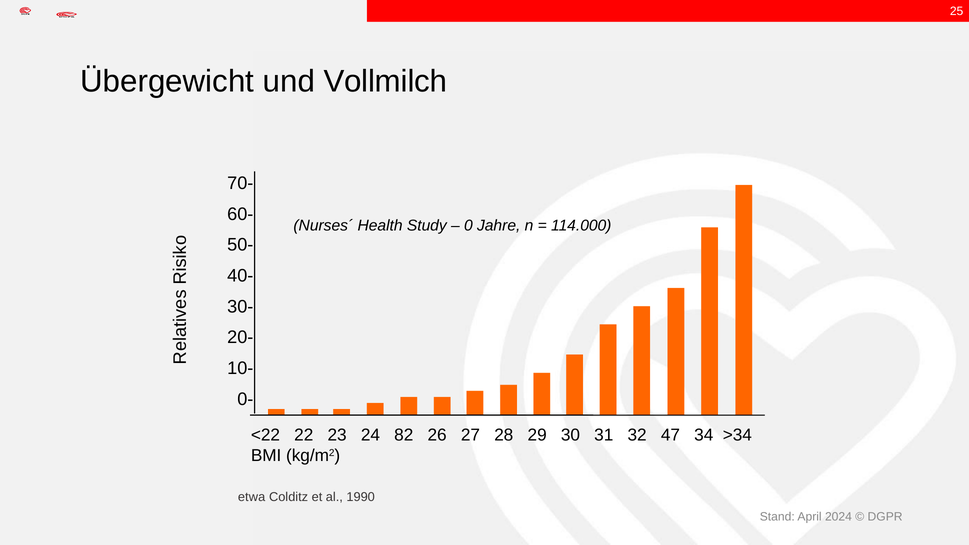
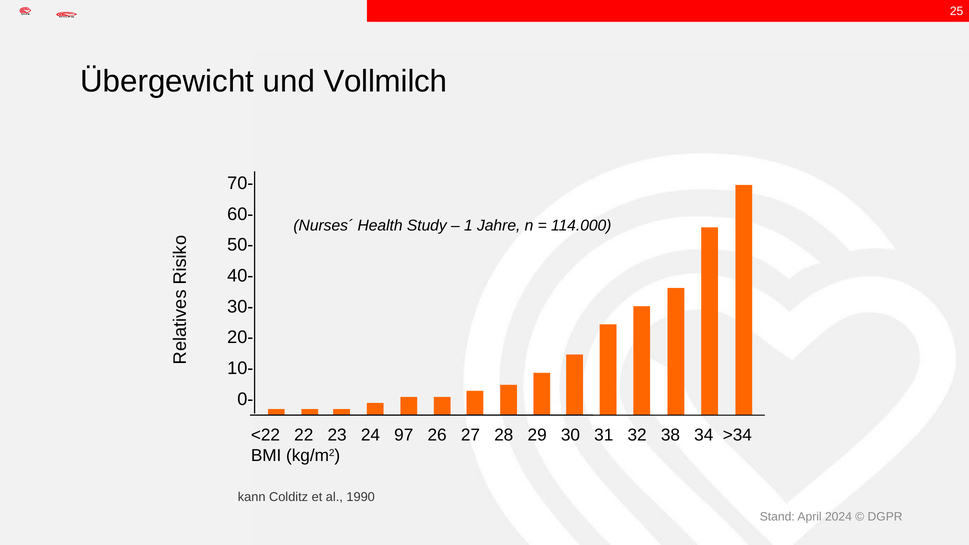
0: 0 -> 1 (468, 225)
82: 82 -> 97 (404, 435)
47: 47 -> 38 (670, 435)
etwa: etwa -> kann (252, 497)
